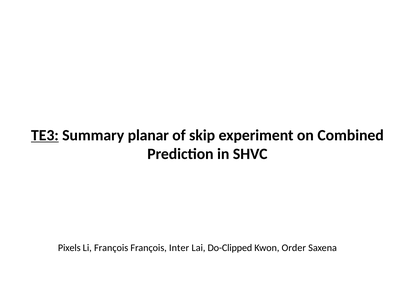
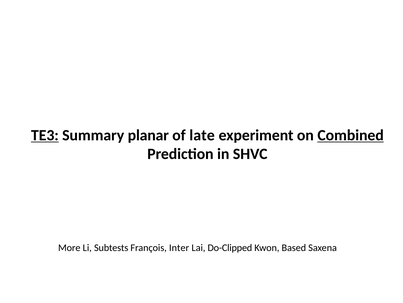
skip: skip -> late (202, 135)
Combined underline: none -> present (351, 135)
Pixels: Pixels -> More (69, 247)
Li François: François -> Subtests (111, 247)
Order: Order -> Based (294, 247)
